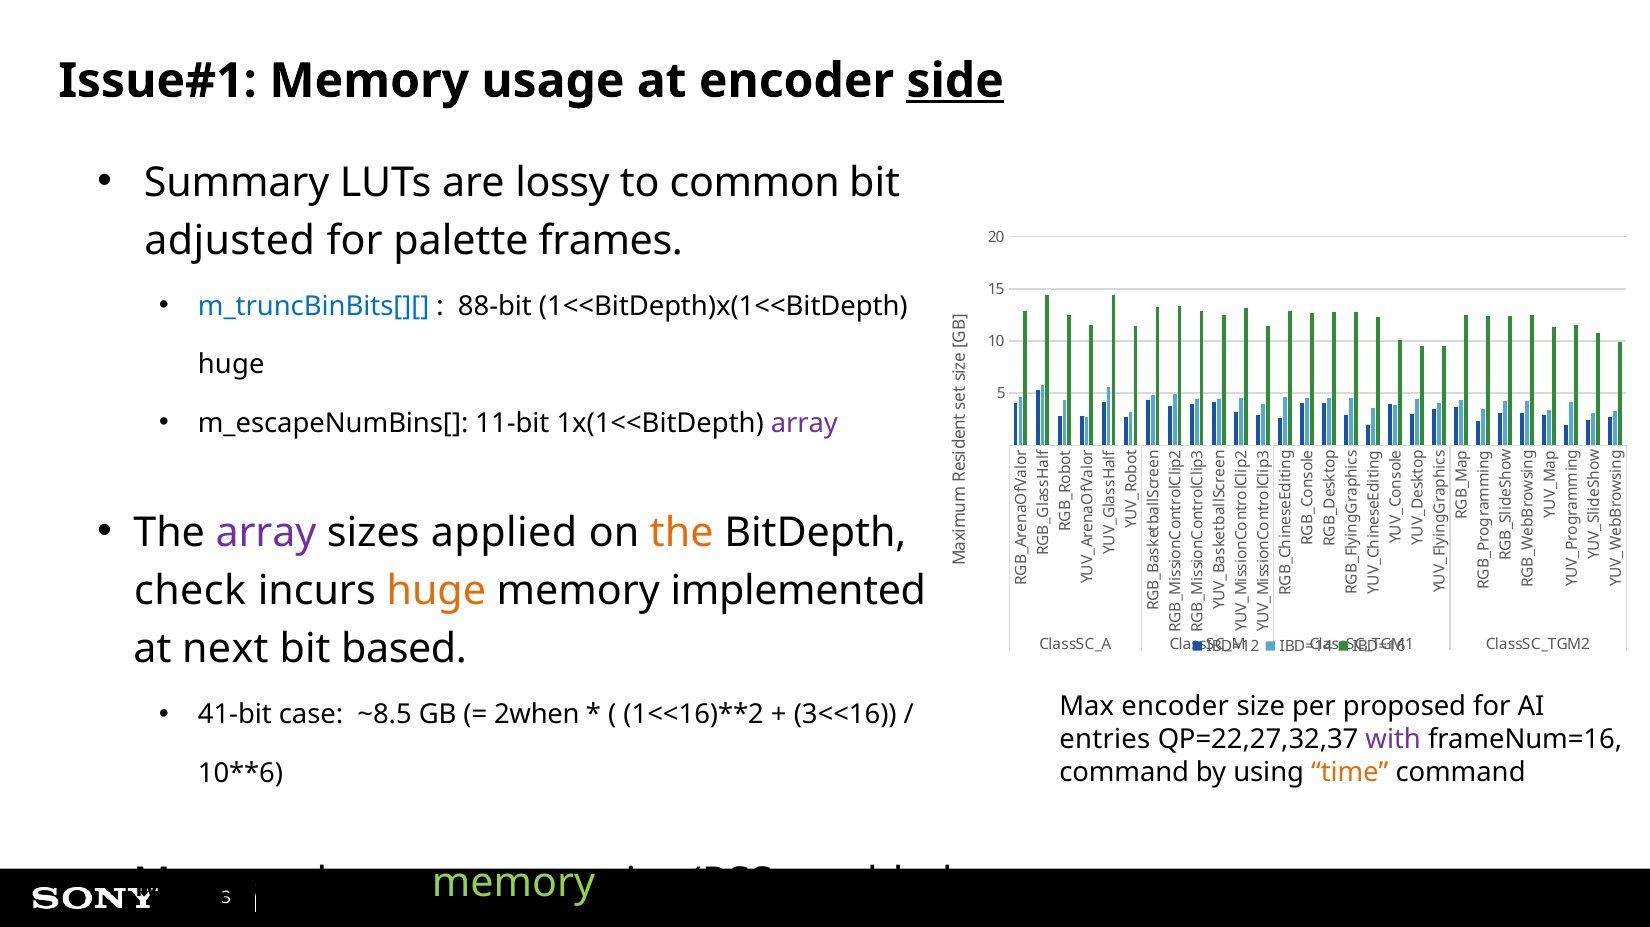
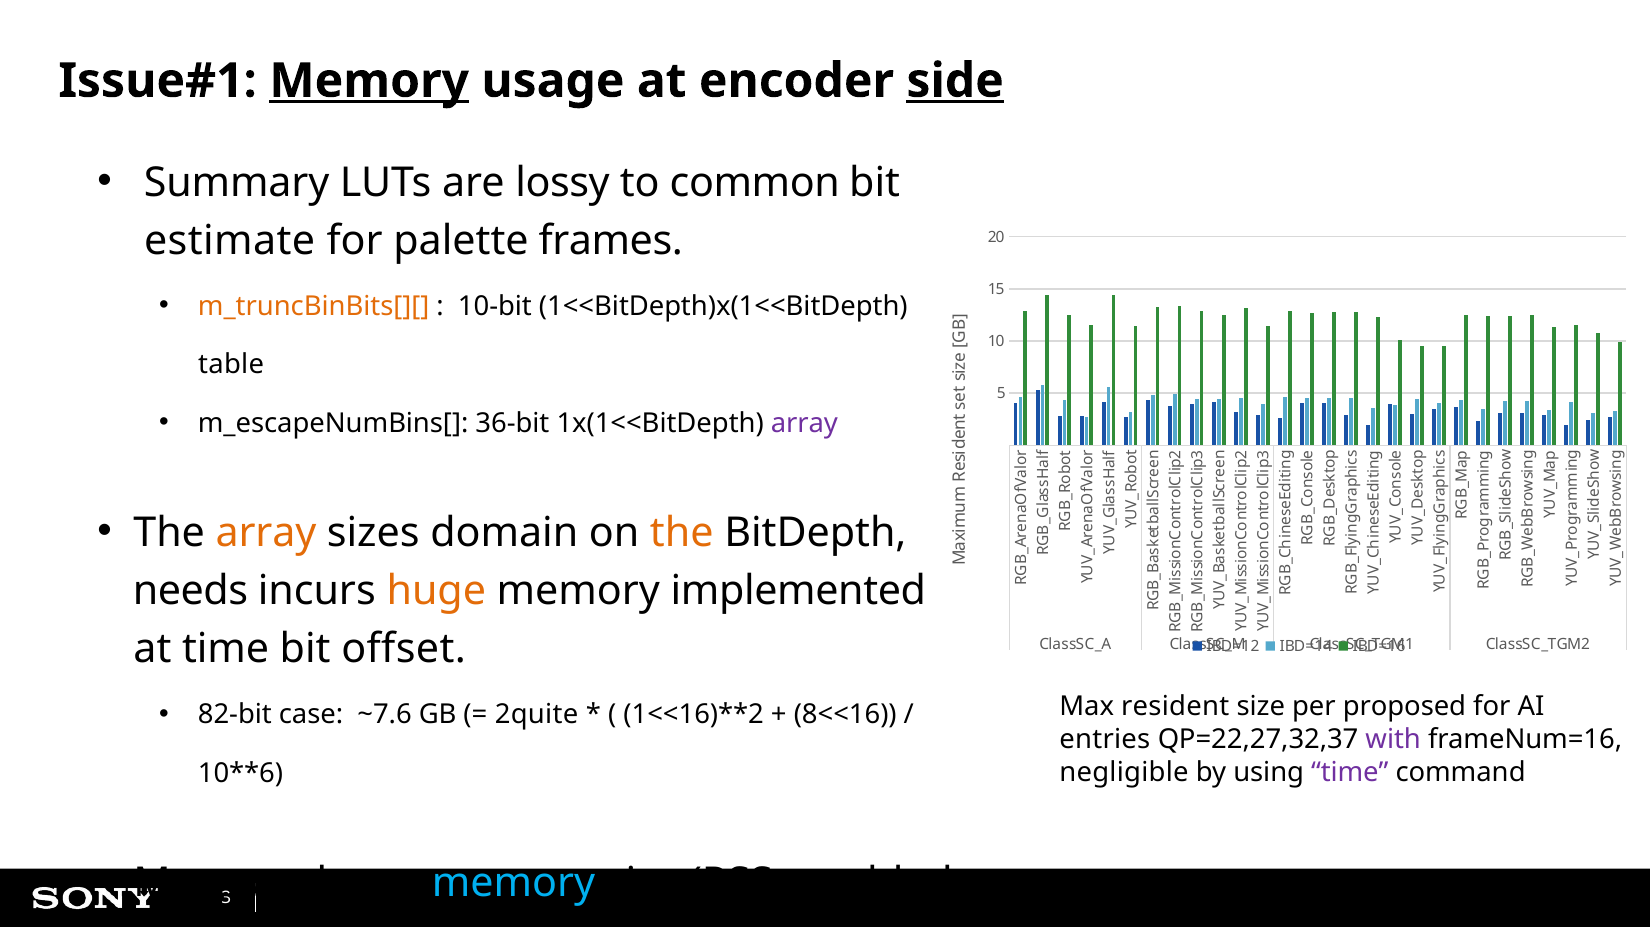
Memory underline: none -> present (369, 81)
adjusted: adjusted -> estimate (230, 241)
m_truncBinBits[][ colour: blue -> orange (314, 307)
88-bit: 88-bit -> 10-bit (495, 307)
huge: huge -> table (231, 365)
11-bit: 11-bit -> 36-bit (512, 423)
array colour: purple -> orange (266, 533)
applied: applied -> domain (504, 533)
check: check -> needs (190, 591)
at next: next -> time (226, 650)
based: based -> offset (404, 650)
Max encoder: encoder -> resident (1175, 707)
41-bit: 41-bit -> 82-bit (235, 715)
~8.5: ~8.5 -> ~7.6 (385, 715)
2when: 2when -> 2quite (537, 715)
3<<16: 3<<16 -> 8<<16 (845, 715)
command: command -> negligible (1124, 773)
time colour: orange -> purple (1350, 773)
memory colour: light green -> light blue (514, 883)
